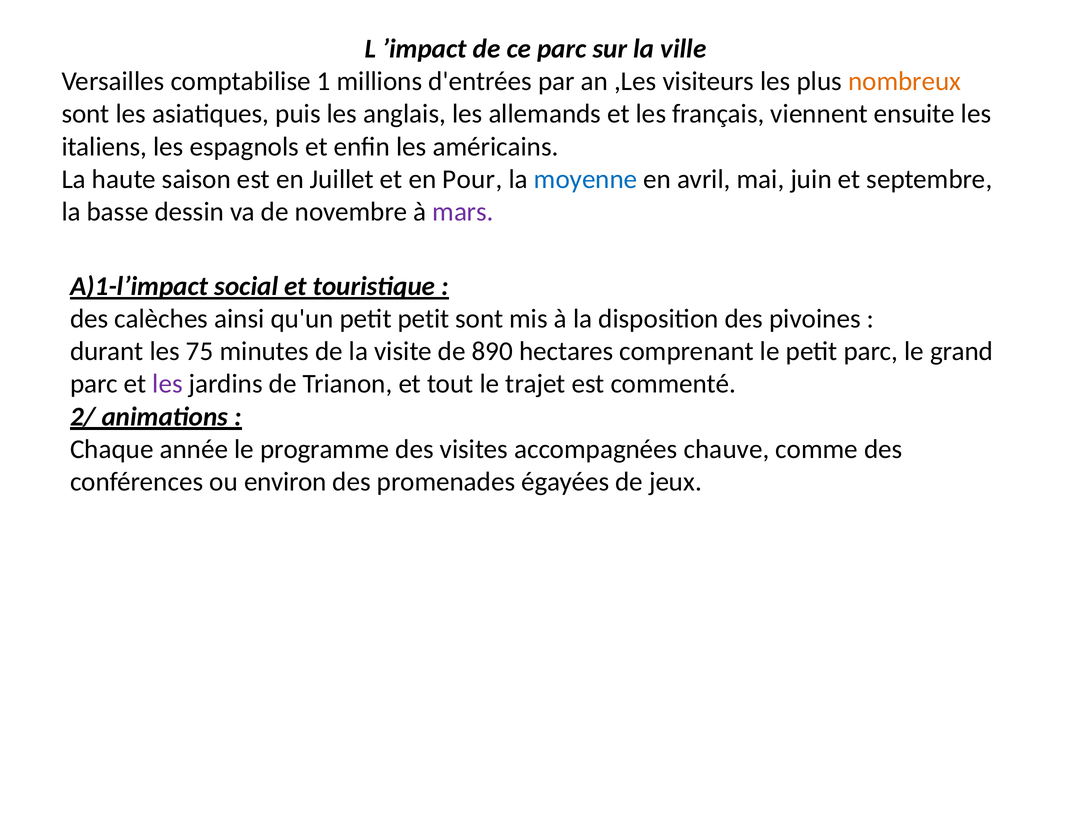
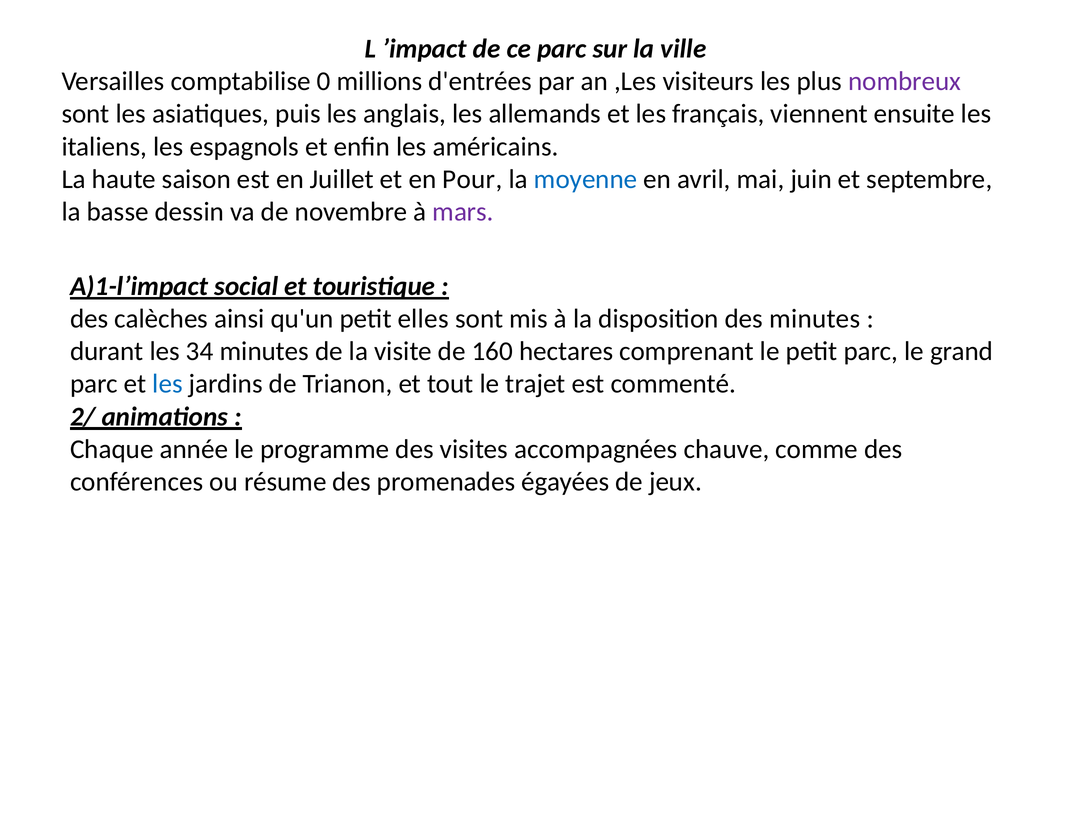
1: 1 -> 0 (324, 82)
nombreux colour: orange -> purple (905, 82)
petit petit: petit -> elles (423, 319)
des pivoines: pivoines -> minutes (815, 319)
75: 75 -> 34 (200, 352)
890: 890 -> 160 (492, 352)
les colour: purple -> blue (168, 384)
environ: environ -> résume (285, 482)
